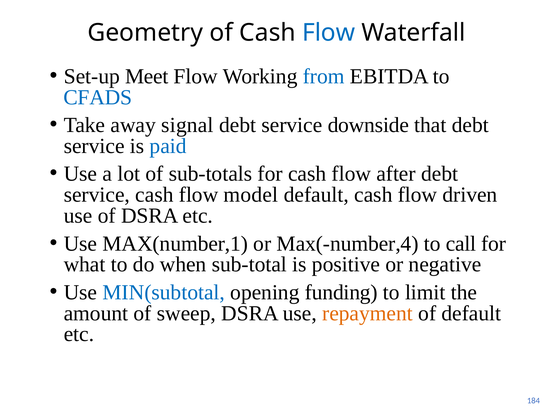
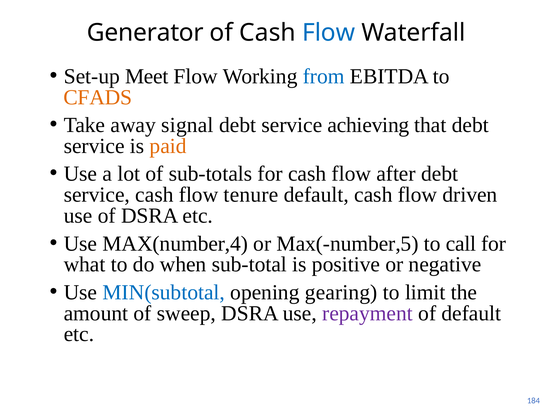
Geometry: Geometry -> Generator (145, 33)
CFADS colour: blue -> orange (98, 97)
downside: downside -> achieving (368, 125)
paid colour: blue -> orange (168, 146)
model: model -> tenure (251, 195)
MAX(number,1: MAX(number,1 -> MAX(number,4 (175, 244)
Max(-number,4: Max(-number,4 -> Max(-number,5 (348, 244)
funding: funding -> gearing (341, 293)
repayment colour: orange -> purple (368, 314)
